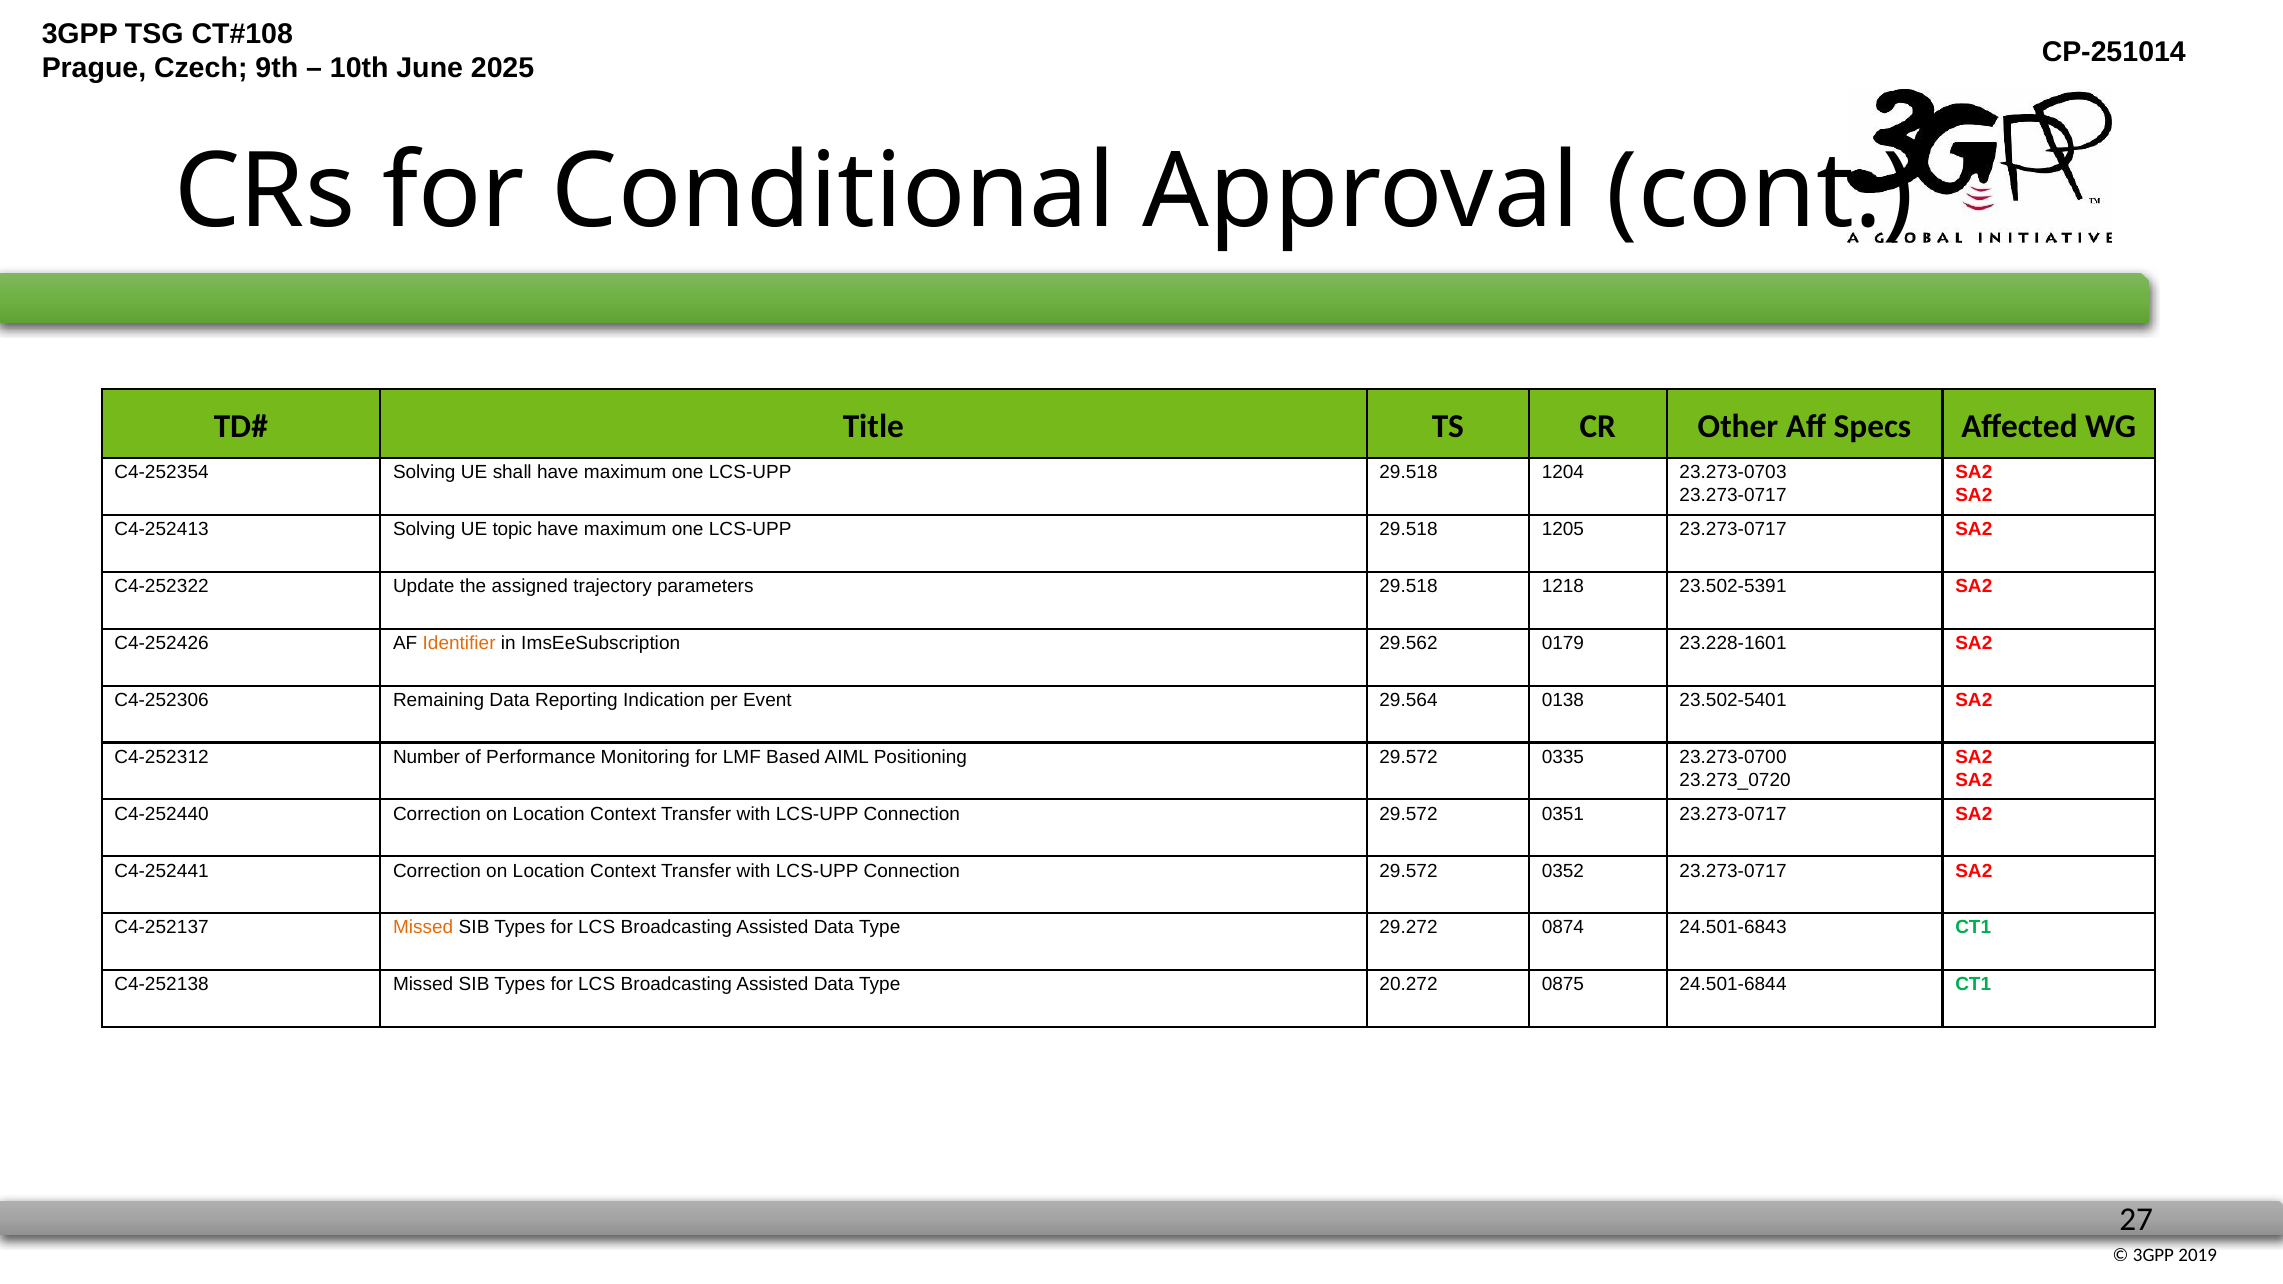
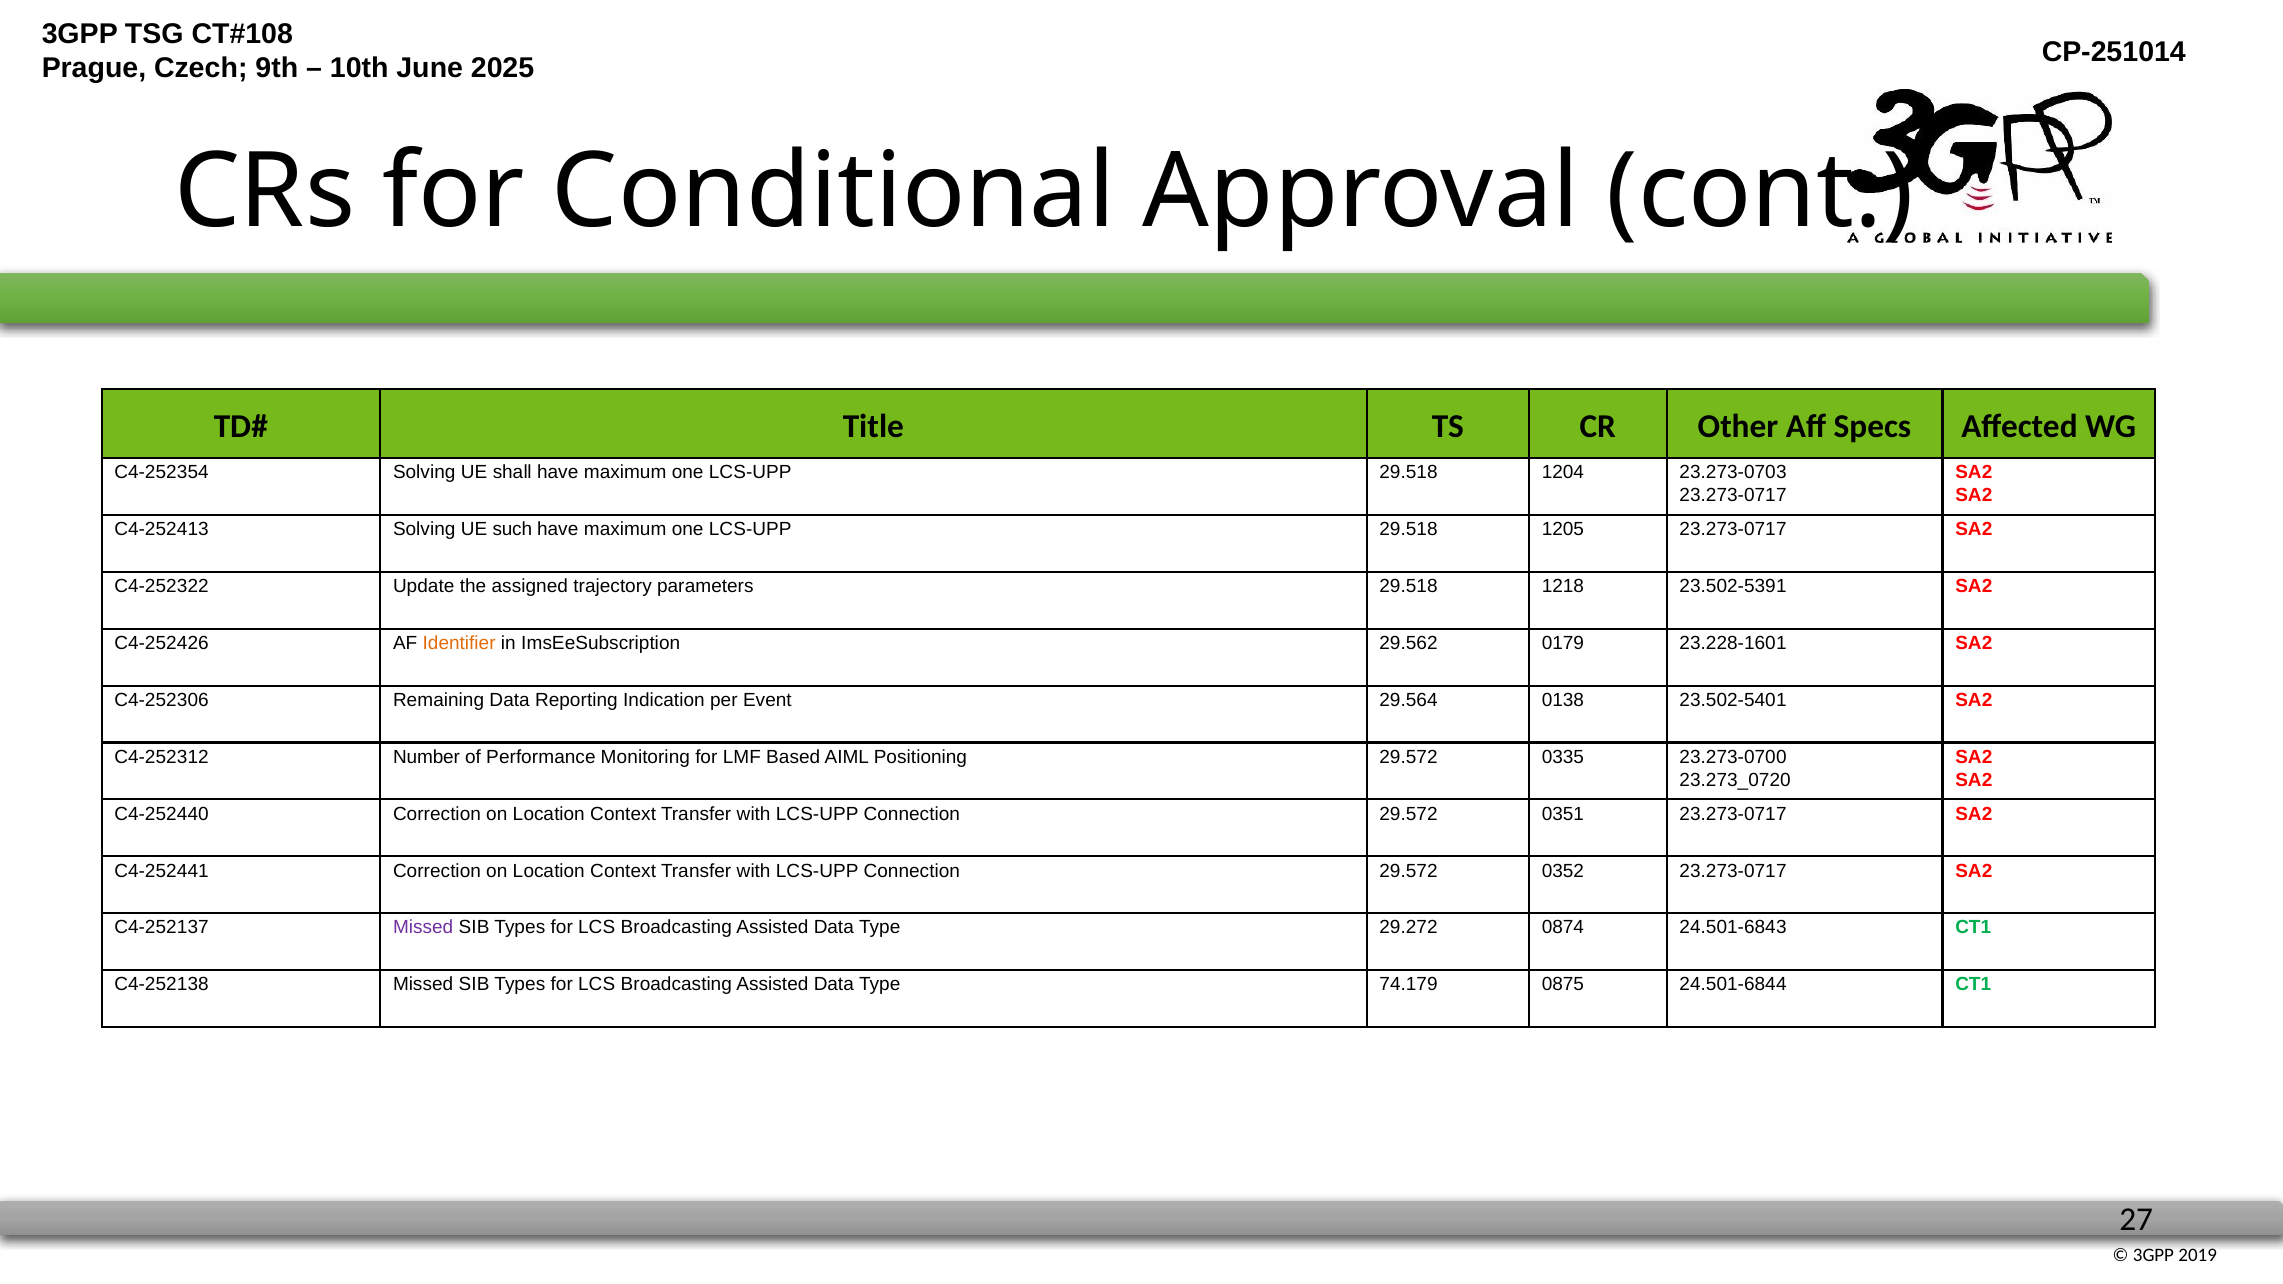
topic: topic -> such (512, 529)
Missed colour: orange -> purple (423, 928)
20.272: 20.272 -> 74.179 (1409, 985)
